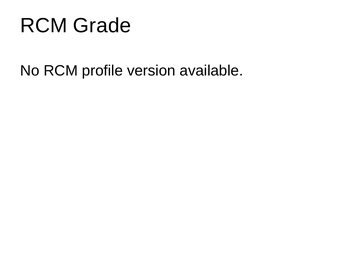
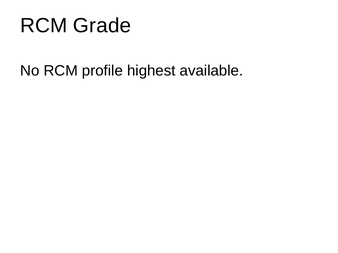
version: version -> highest (151, 71)
